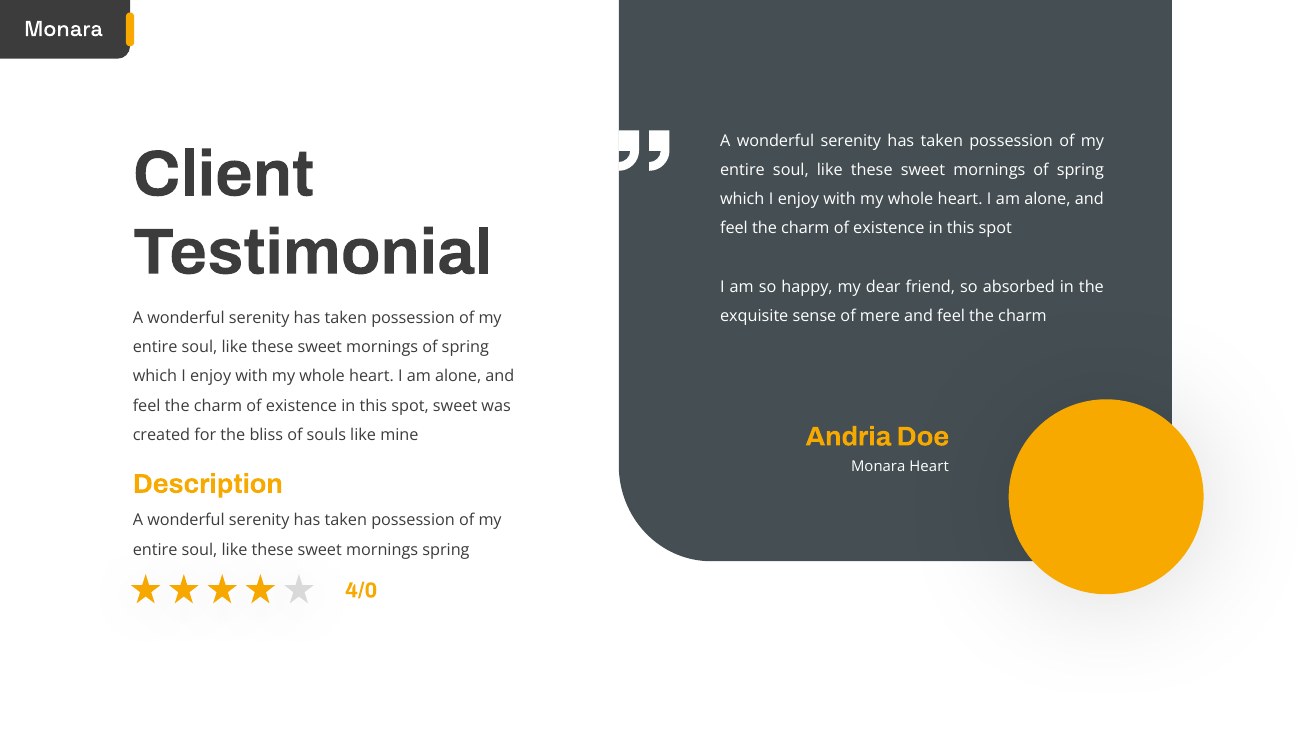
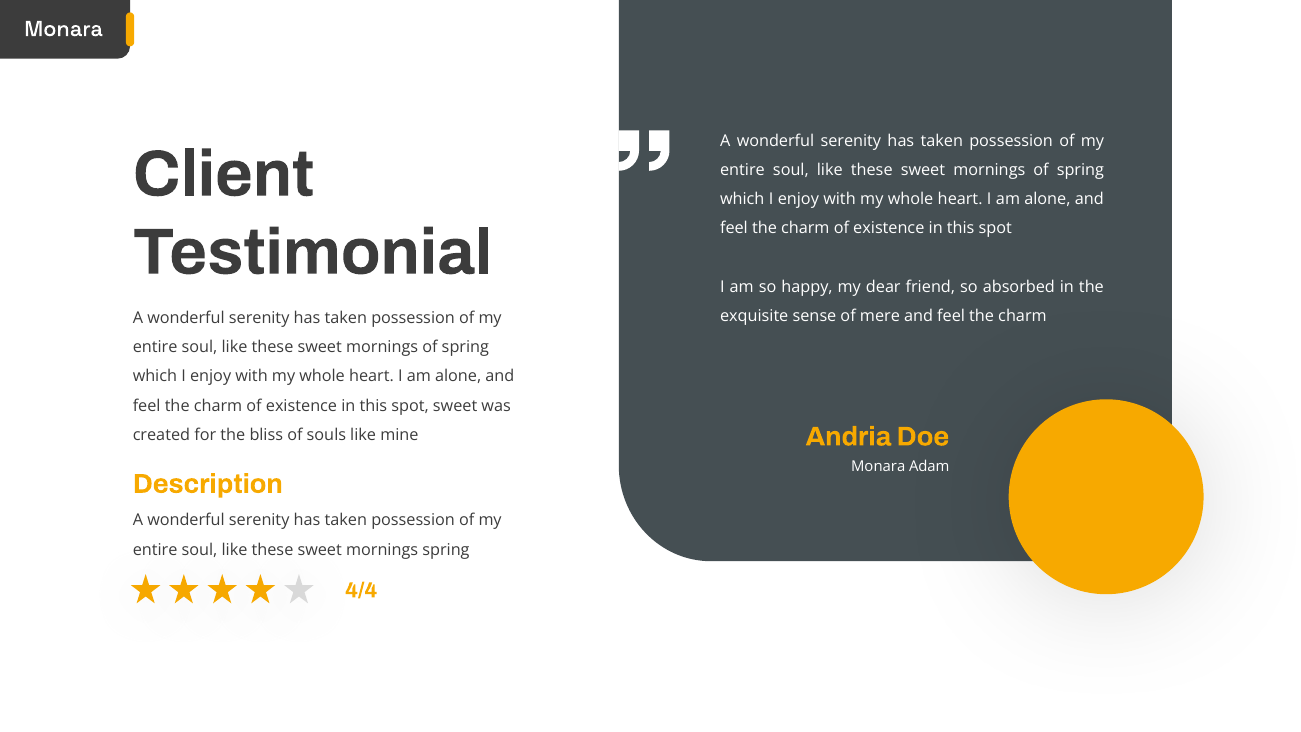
Monara Heart: Heart -> Adam (929, 467)
4/0: 4/0 -> 4/4 (361, 590)
